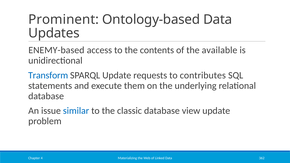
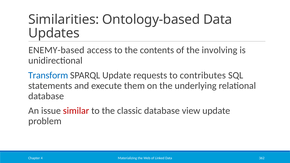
Prominent: Prominent -> Similarities (64, 20)
available: available -> involving (220, 50)
similar colour: blue -> red (76, 111)
